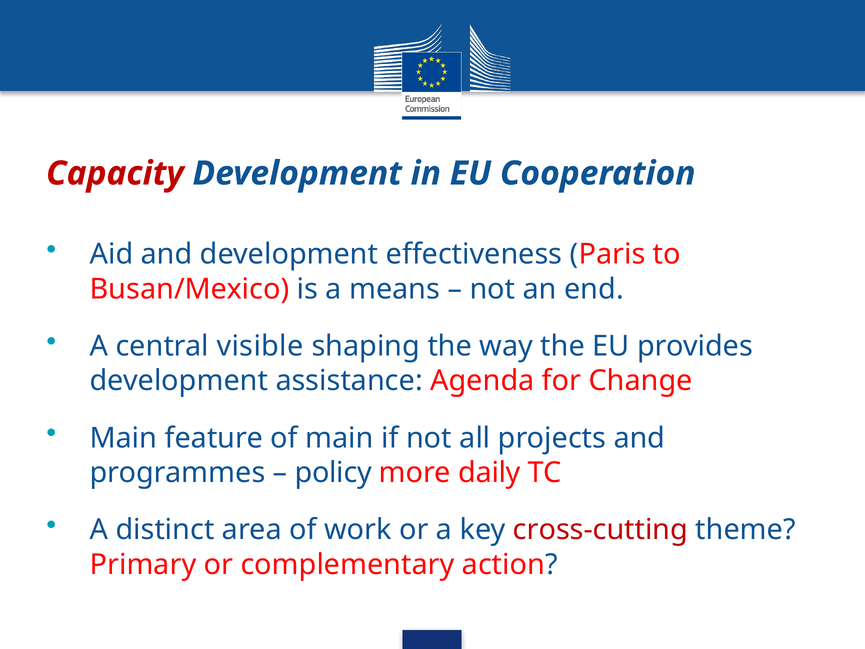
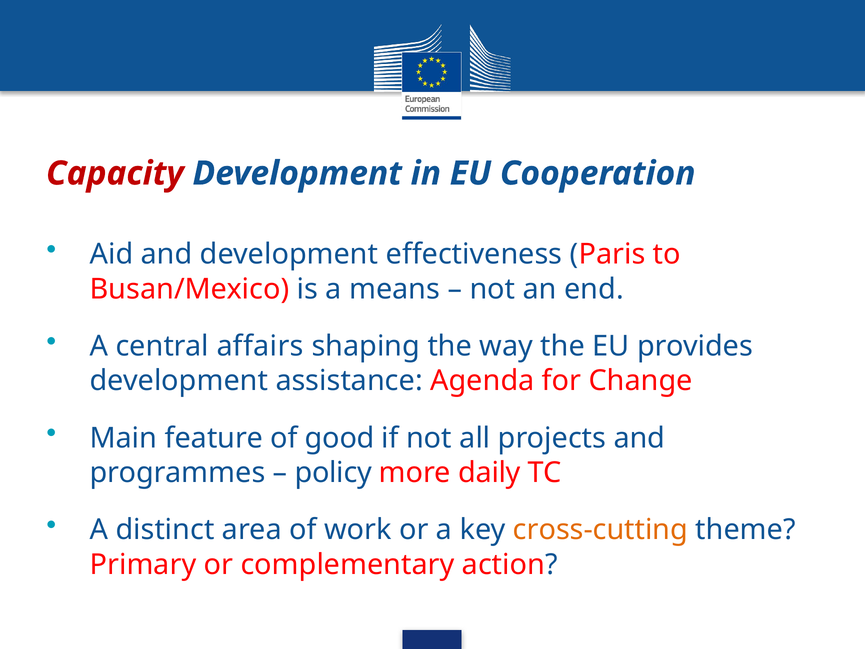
visible: visible -> affairs (260, 346)
of main: main -> good (340, 438)
cross-cutting colour: red -> orange (600, 530)
